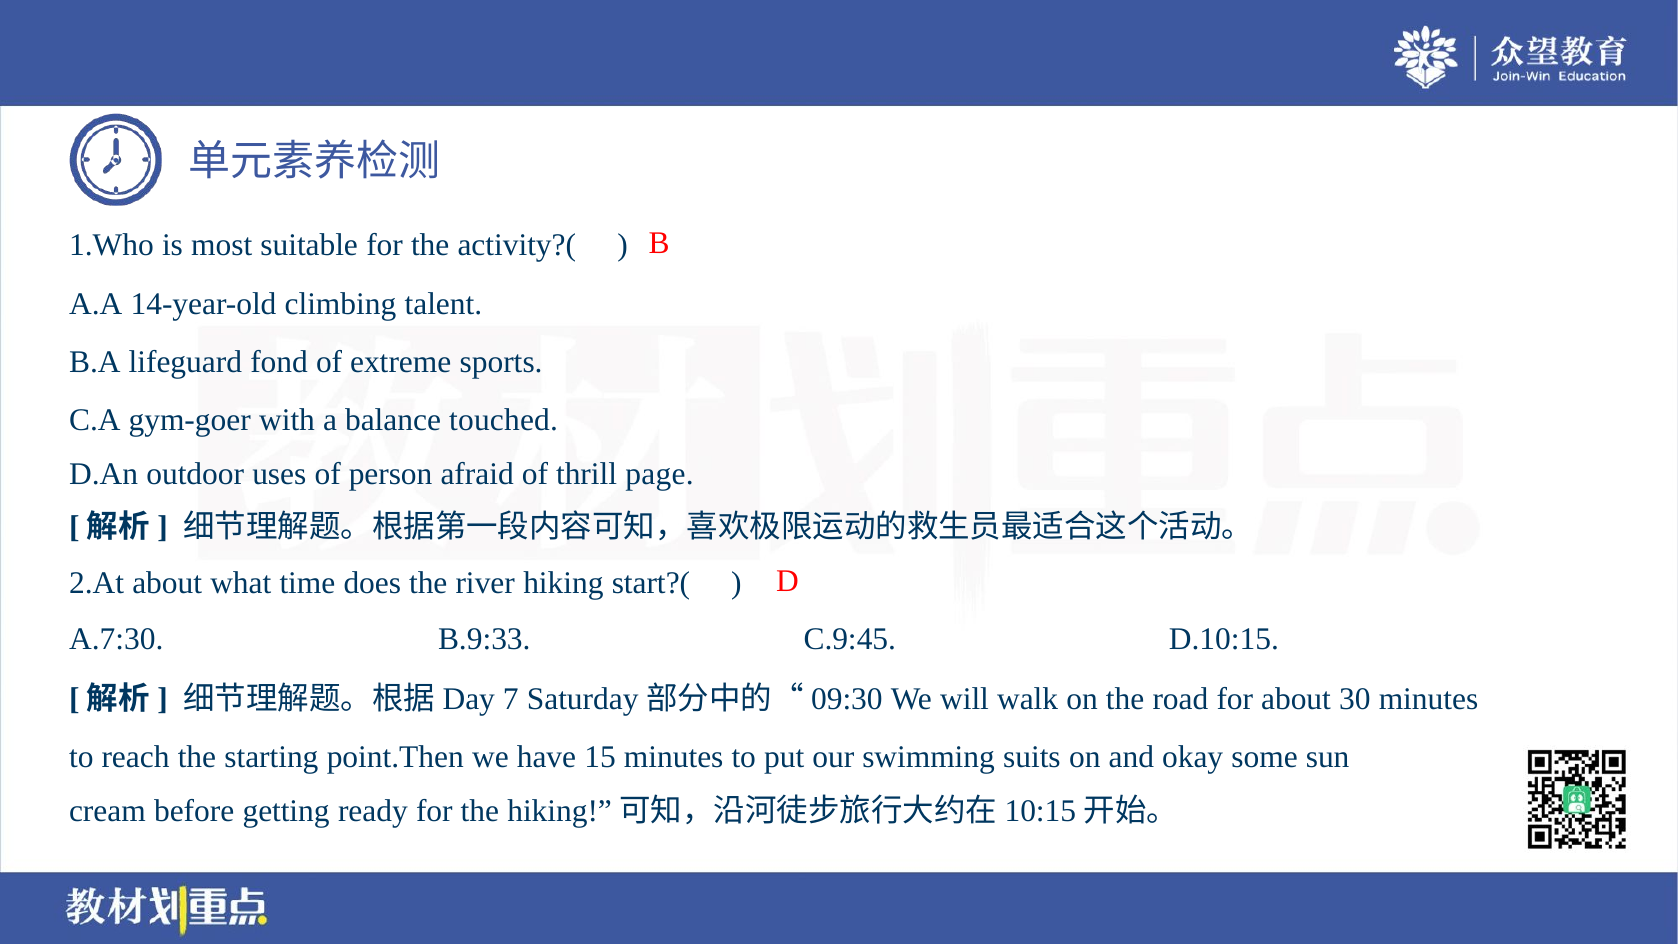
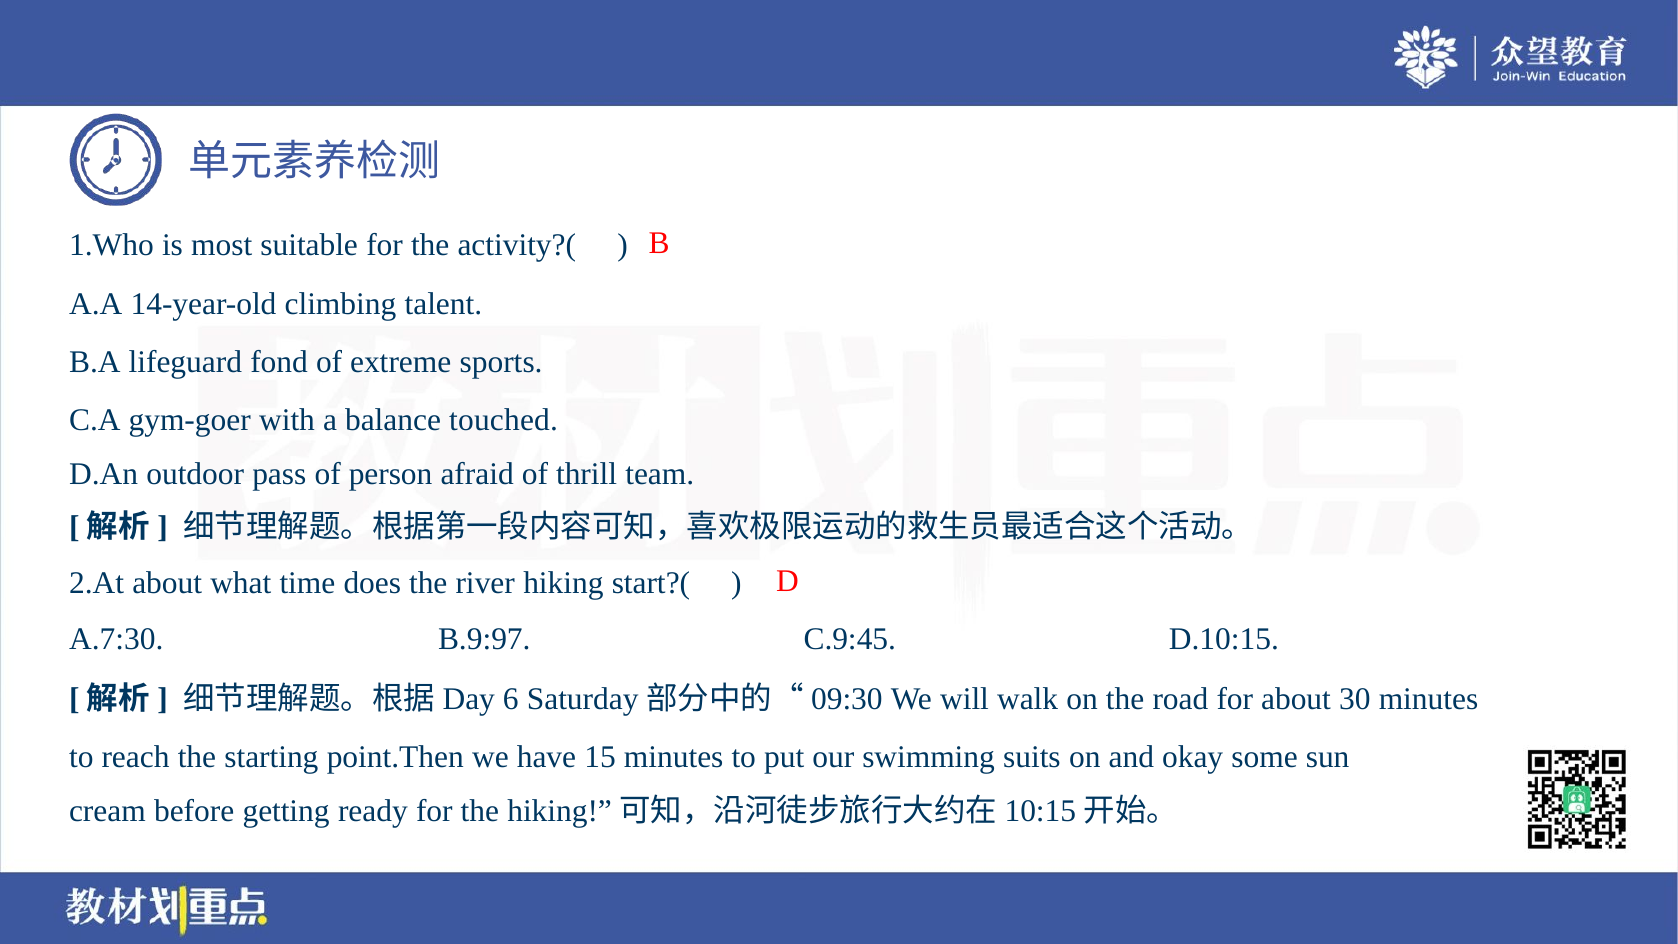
uses: uses -> pass (279, 474)
page: page -> team (660, 474)
B.9:33: B.9:33 -> B.9:97 (484, 639)
7: 7 -> 6 (511, 699)
